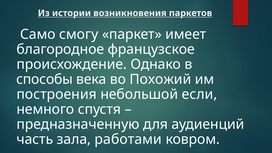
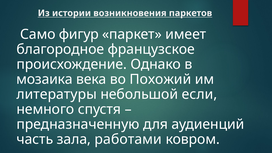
смогу: смогу -> фигур (79, 34)
способы: способы -> мозаика (45, 79)
построения: построения -> литературы (57, 94)
